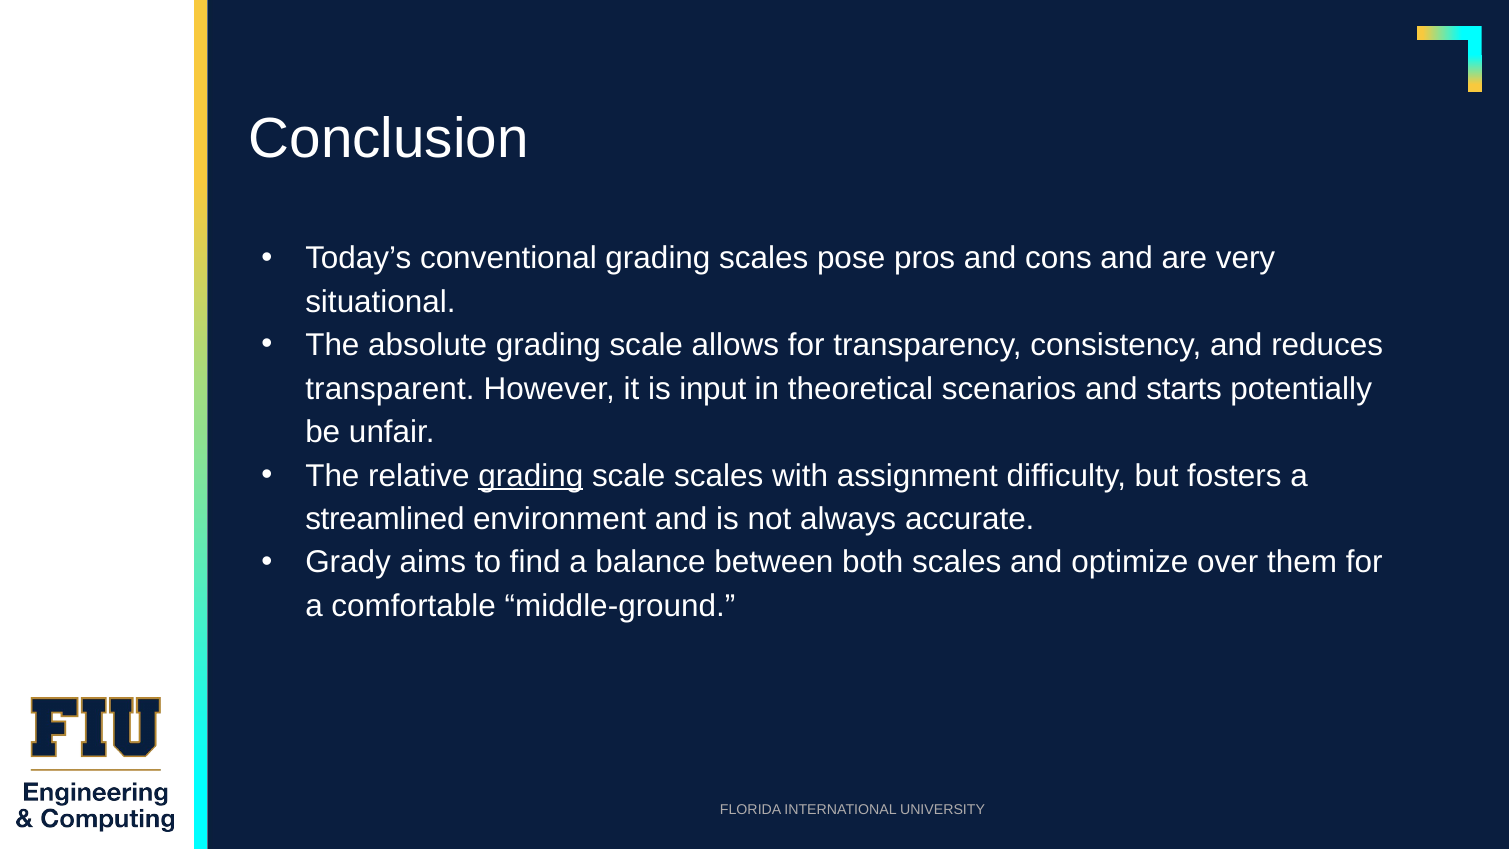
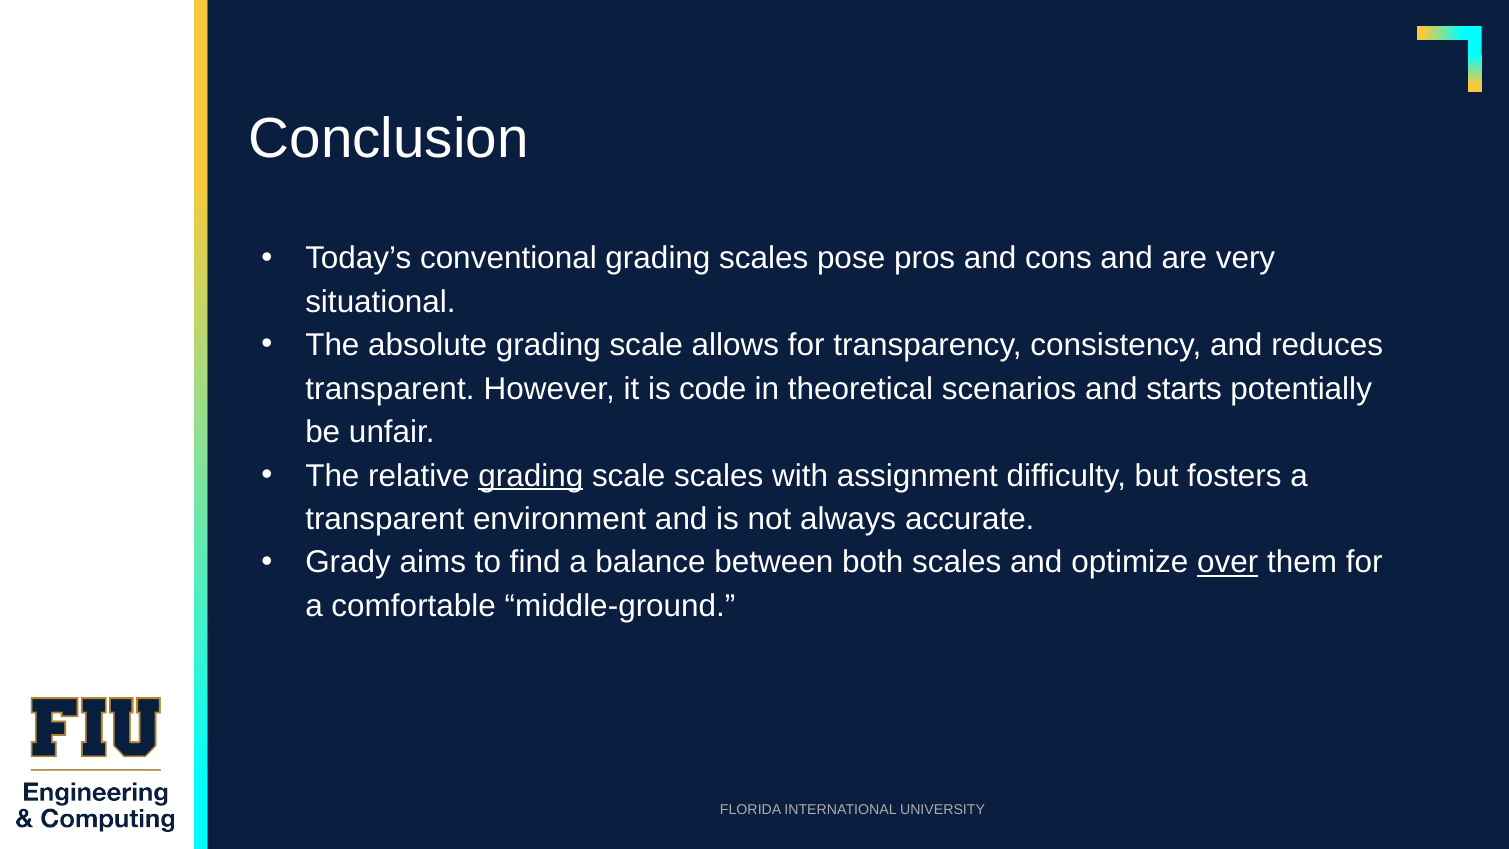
input: input -> code (713, 389)
streamlined: streamlined -> transparent (385, 519)
over underline: none -> present (1228, 562)
